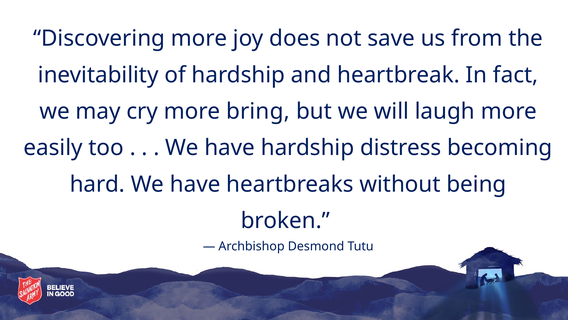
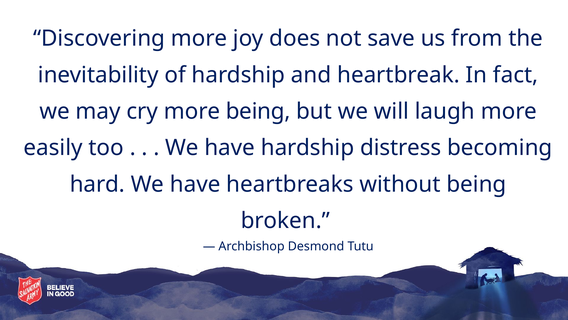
more bring: bring -> being (258, 111)
